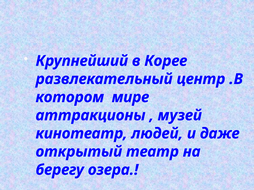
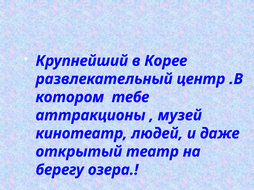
мире: мире -> тебе (130, 97)
